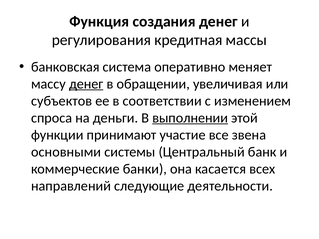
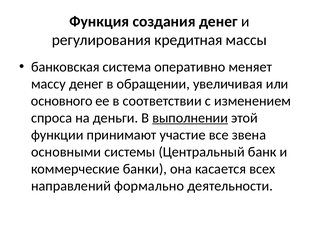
денег underline: present -> none (86, 84)
субъектов: субъектов -> основного (62, 101)
следующие: следующие -> формально (149, 186)
